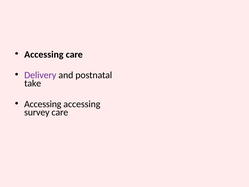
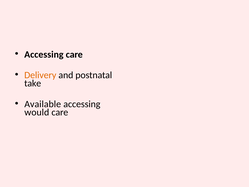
Delivery colour: purple -> orange (40, 75)
Accessing: Accessing -> Available (43, 104)
survey: survey -> would (37, 112)
